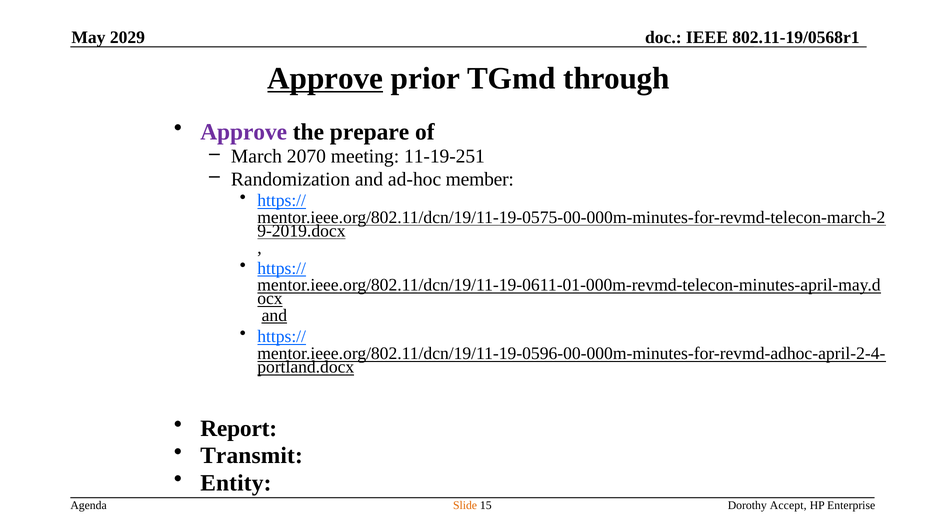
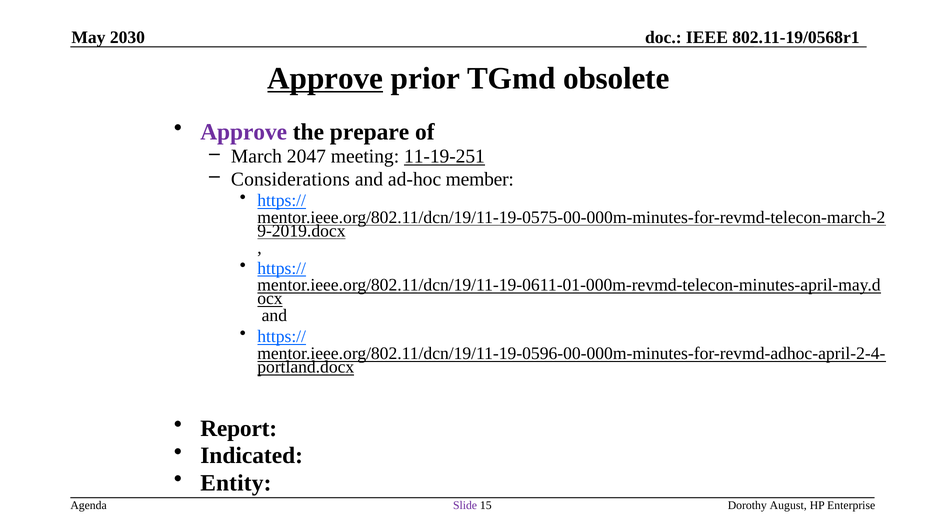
2029: 2029 -> 2030 (127, 38)
through: through -> obsolete (616, 78)
2070: 2070 -> 2047 (306, 157)
11-19-251 underline: none -> present (444, 157)
Randomization: Randomization -> Considerations (290, 179)
and underline: present -> none (274, 316)
Transmit: Transmit -> Indicated (252, 456)
Slide colour: orange -> purple (465, 505)
Accept: Accept -> August (788, 505)
